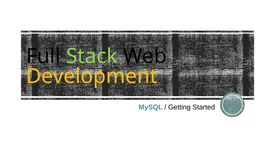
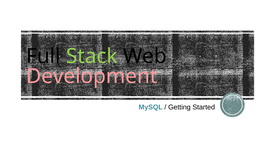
Development colour: yellow -> pink (92, 76)
